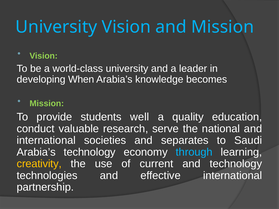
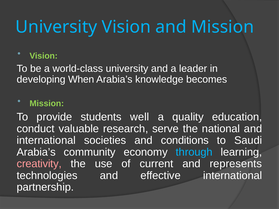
separates: separates -> conditions (185, 141)
Arabia’s technology: technology -> community (90, 152)
creativity colour: yellow -> pink (39, 164)
and technology: technology -> represents (236, 164)
